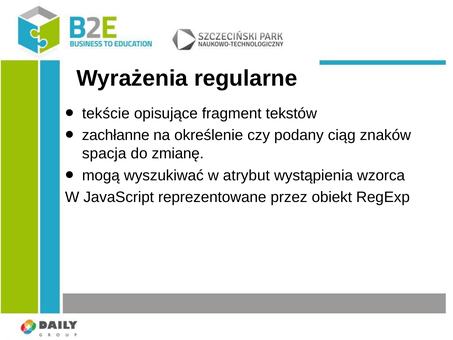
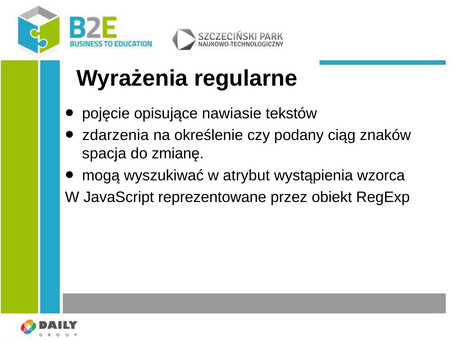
tekście: tekście -> pojęcie (106, 113)
fragment: fragment -> nawiasie (232, 113)
zachłanne: zachłanne -> zdarzenia (116, 135)
